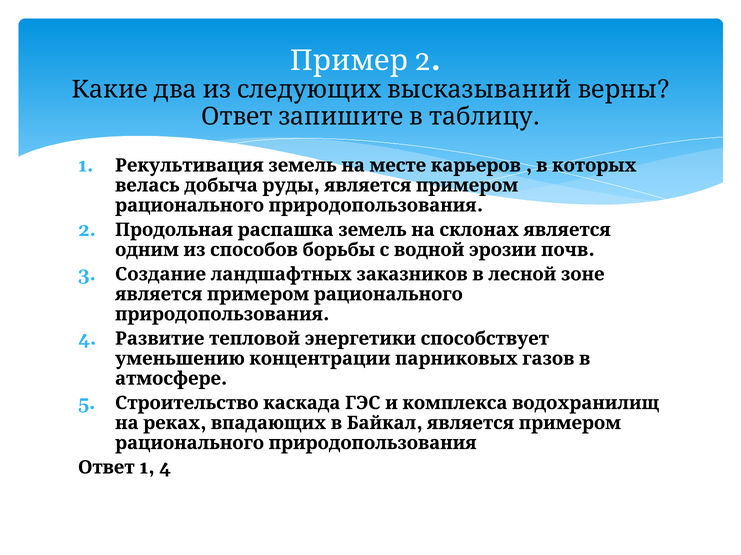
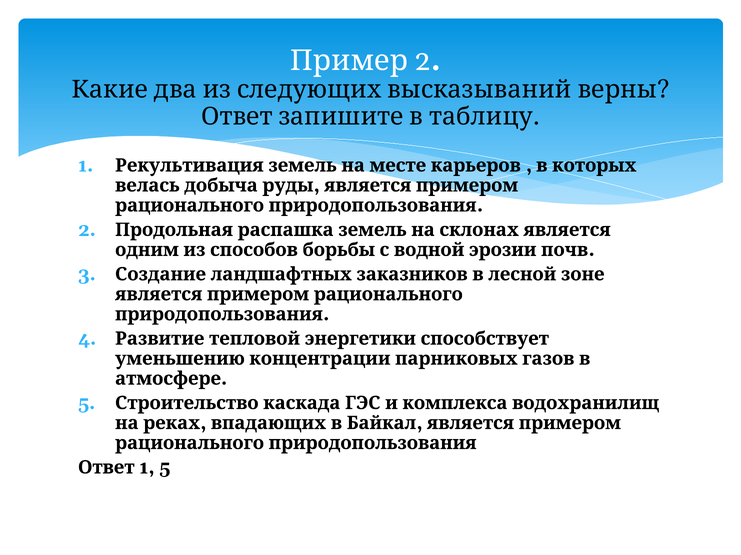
1 4: 4 -> 5 (165, 468)
